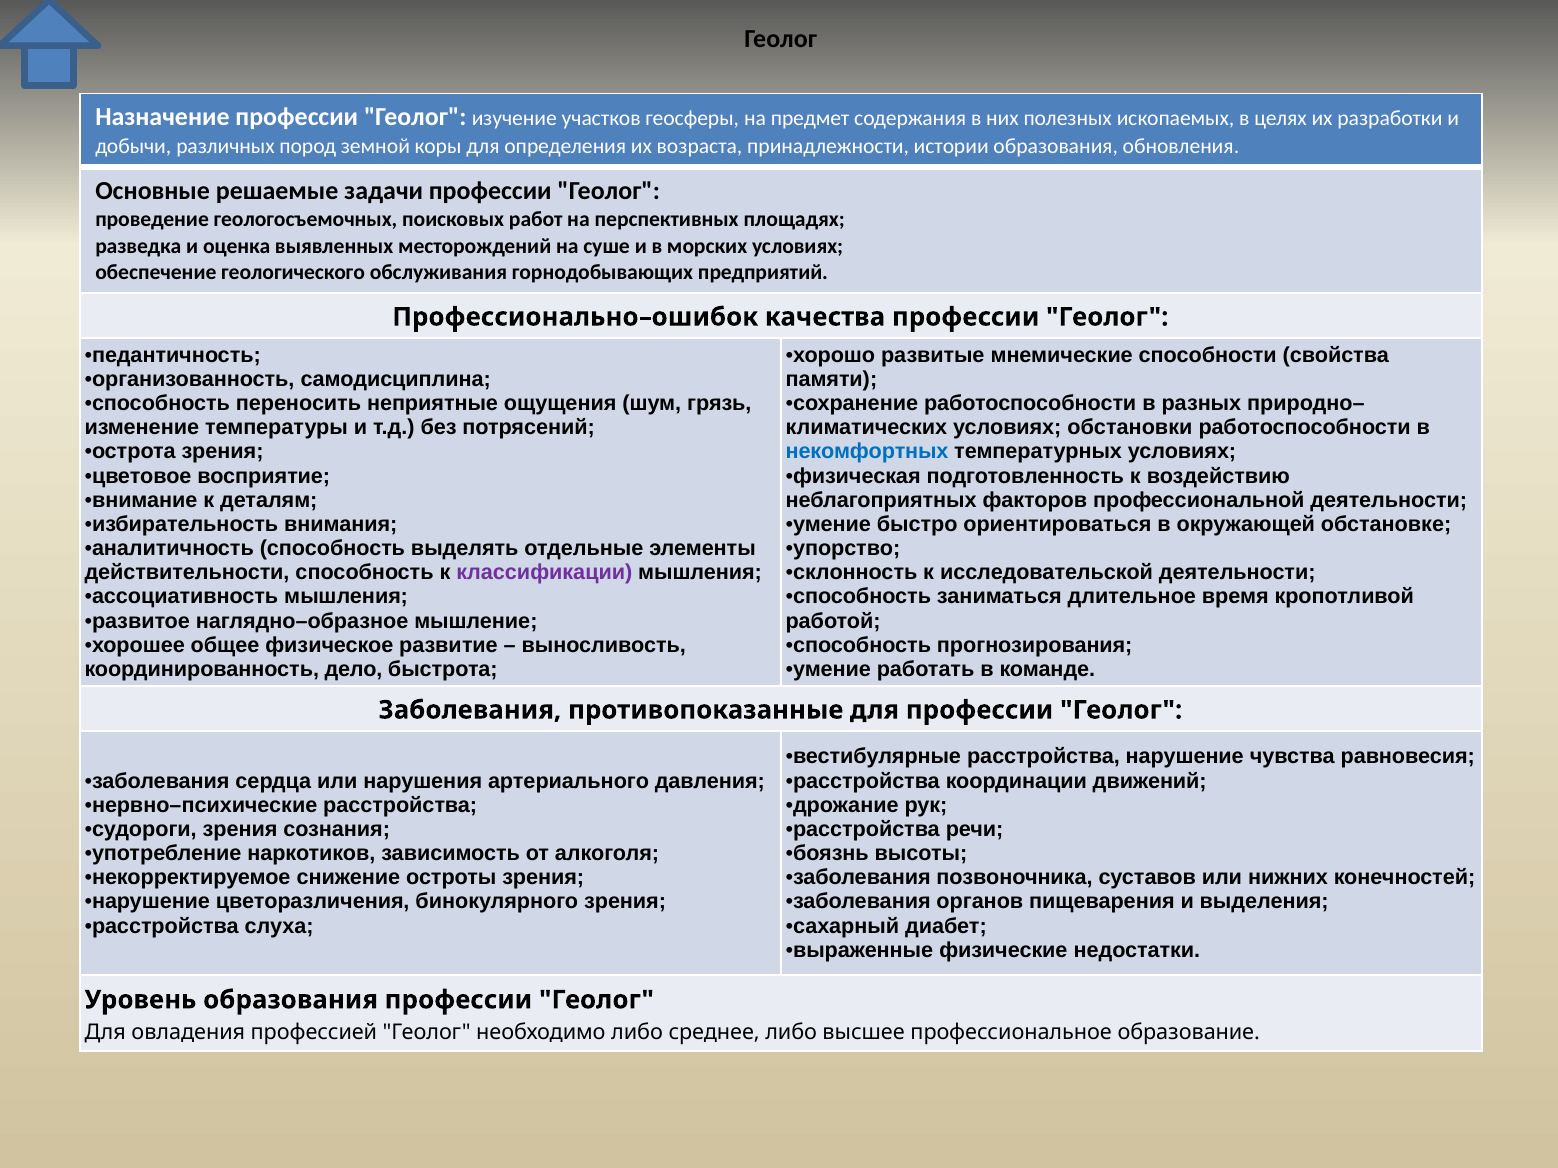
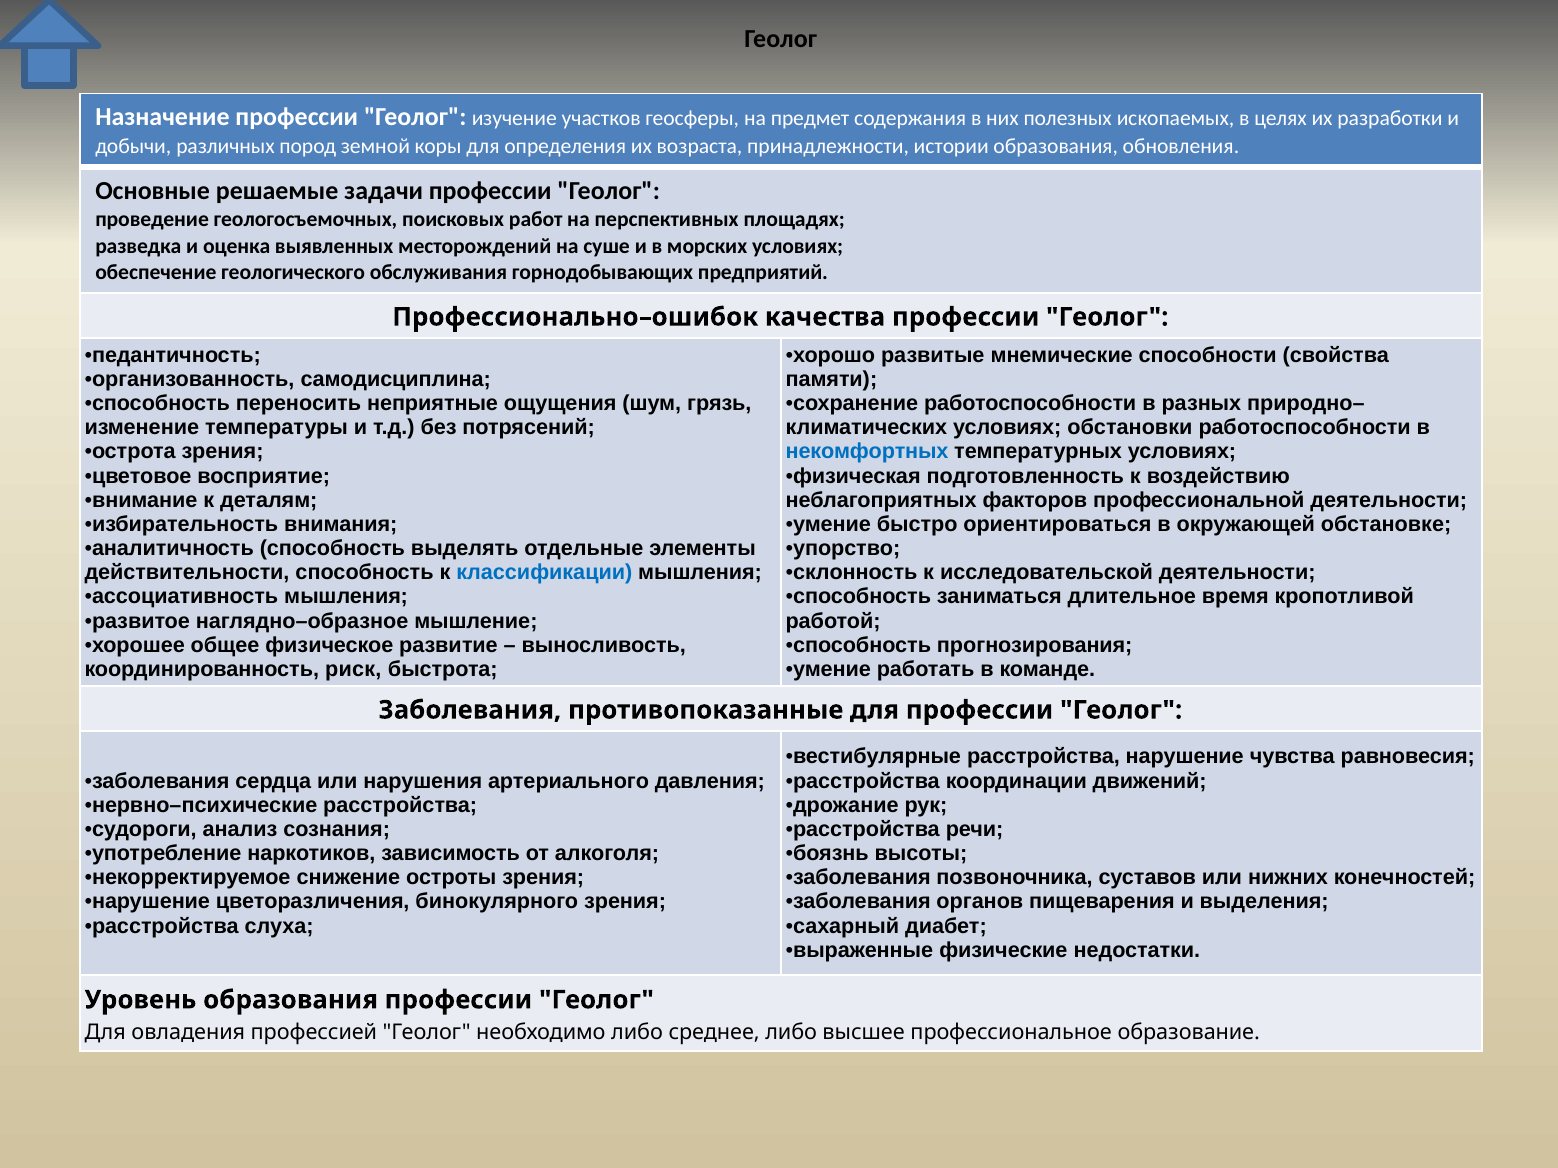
классификации colour: purple -> blue (544, 573)
дело: дело -> риск (353, 670)
судороги зрения: зрения -> анализ (240, 830)
